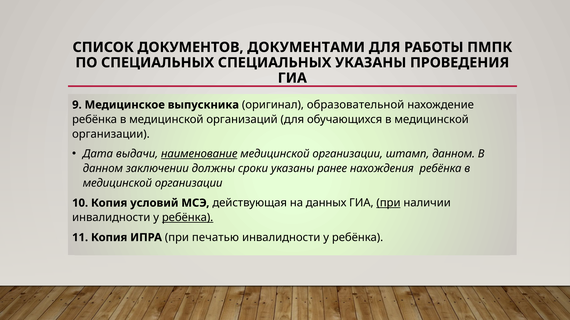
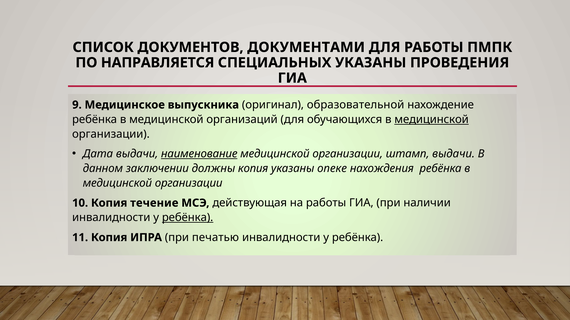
ПО СПЕЦИАЛЬНЫХ: СПЕЦИАЛЬНЫХ -> НАПРАВЛЯЕТСЯ (158, 63)
медицинской underline: none -> present (432, 120)
штамп данном: данном -> выдачи (454, 154)
должны сроки: сроки -> копия (253, 169)
ранее: ранее -> опеке (332, 169)
условий: условий -> течение (154, 203)
на данных: данных -> работы (326, 203)
при underline: present -> none (388, 203)
